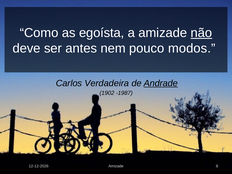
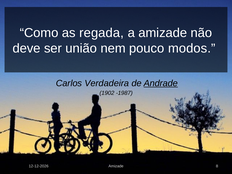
egoísta: egoísta -> regada (102, 33)
não underline: present -> none (201, 33)
antes: antes -> união (81, 48)
